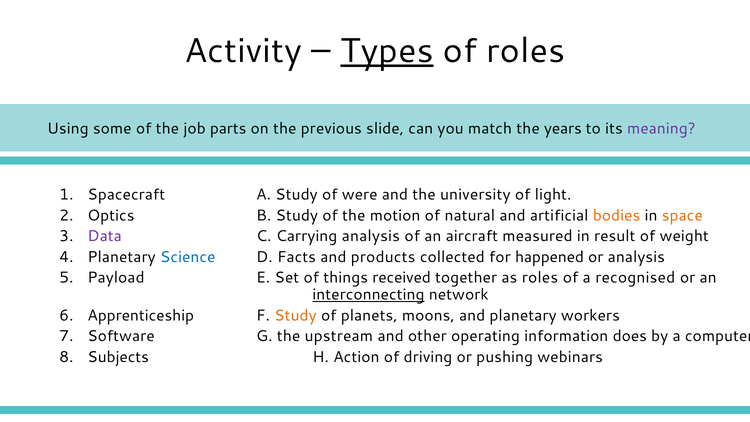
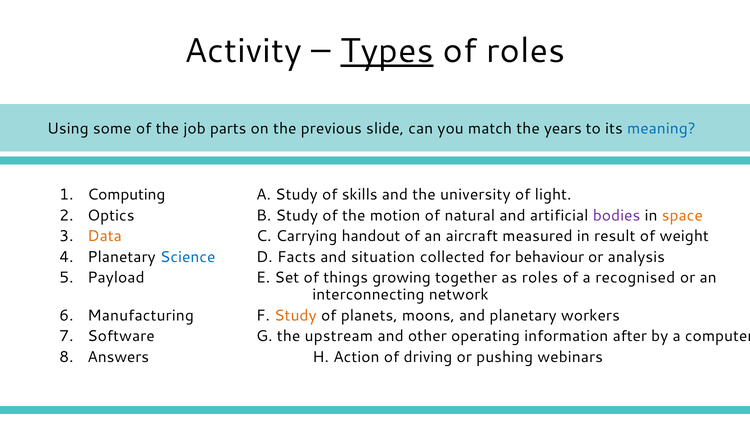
meaning colour: purple -> blue (661, 129)
Spacecraft: Spacecraft -> Computing (126, 195)
were: were -> skills (360, 195)
bodies colour: orange -> purple (617, 215)
Data colour: purple -> orange (105, 236)
Carrying analysis: analysis -> handout (371, 236)
products: products -> situation (383, 257)
happened: happened -> behaviour (549, 257)
received: received -> growing (402, 278)
interconnecting underline: present -> none (368, 295)
Apprenticeship: Apprenticeship -> Manufacturing (141, 315)
does: does -> after (630, 336)
Subjects: Subjects -> Answers (118, 357)
